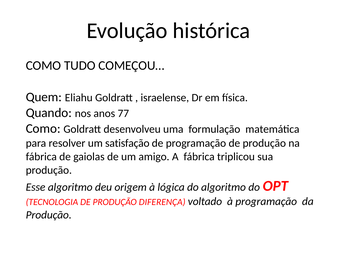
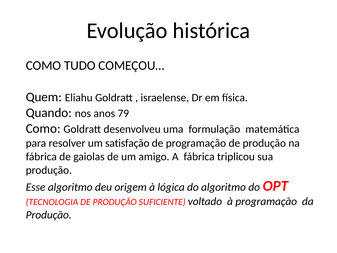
77: 77 -> 79 (123, 113)
DIFERENÇA: DIFERENÇA -> SUFICIENTE (162, 202)
